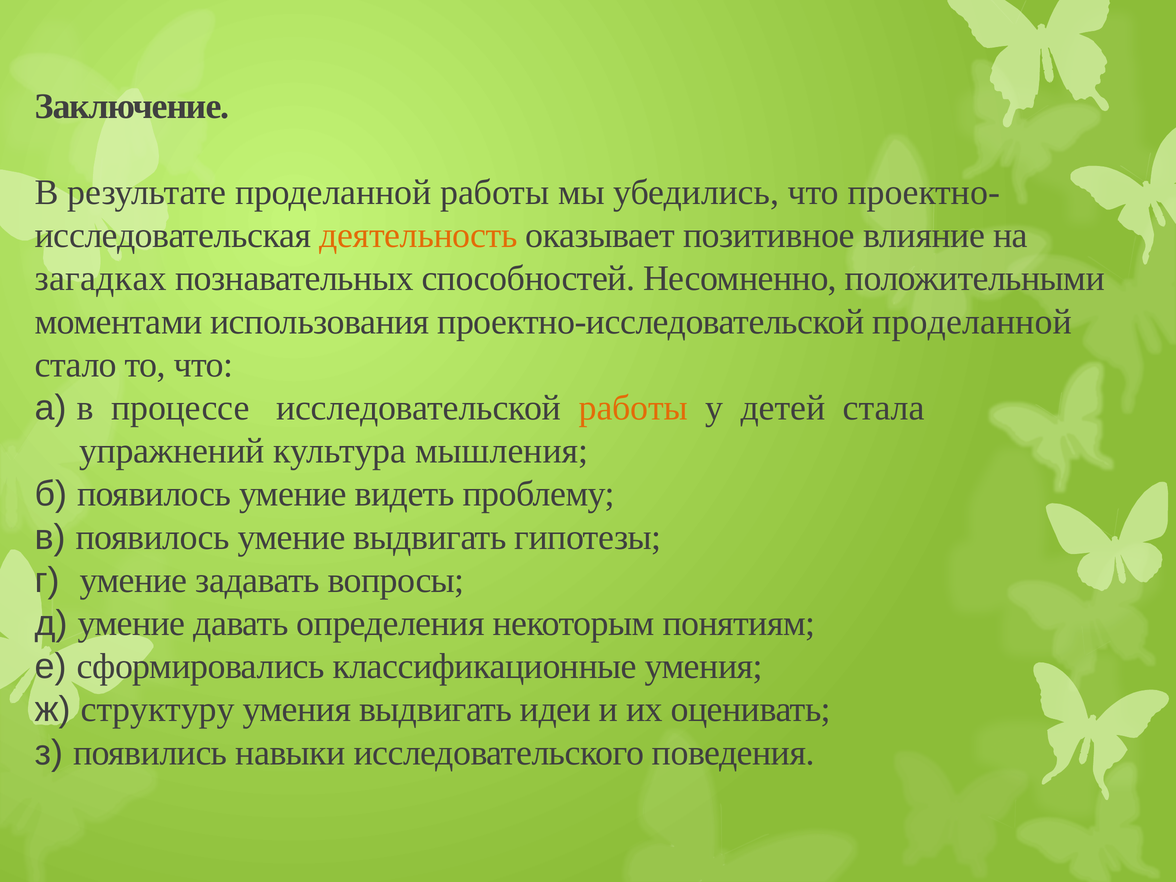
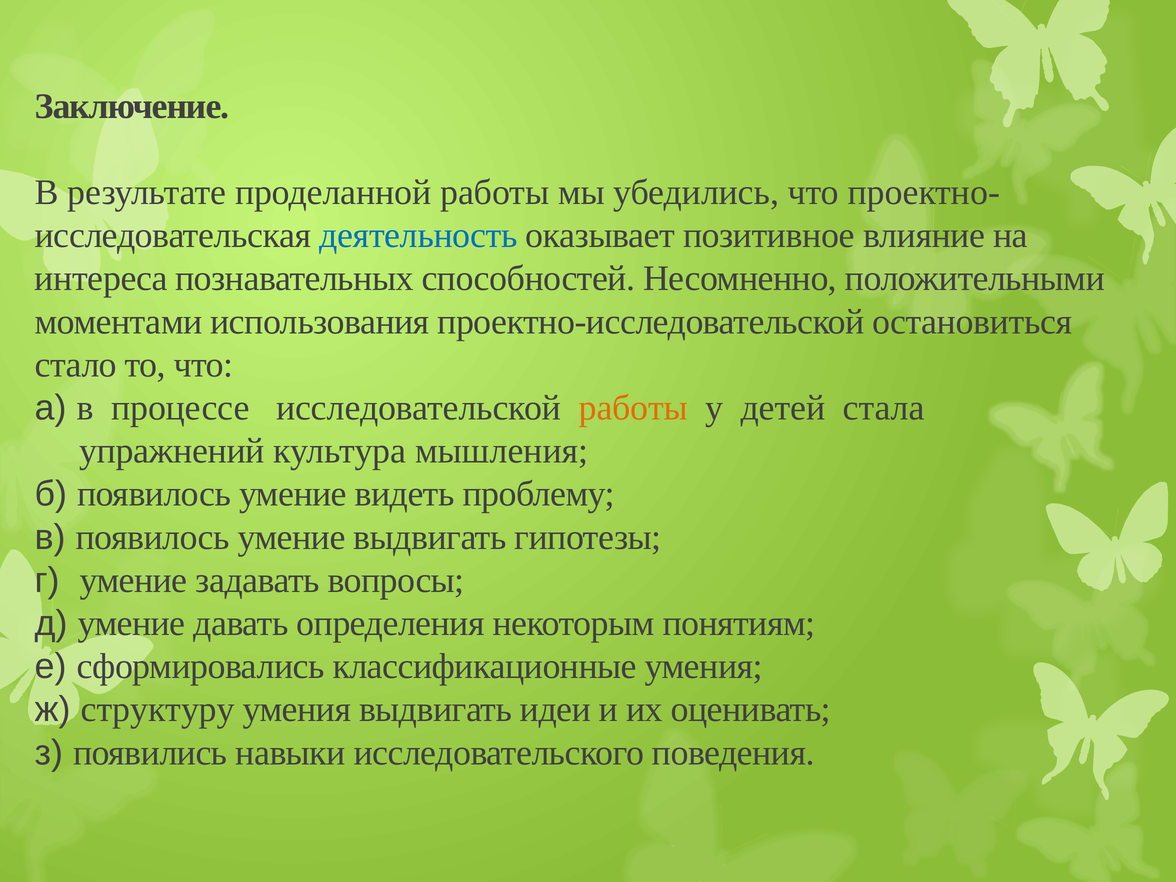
деятельность colour: orange -> blue (418, 235)
загадках: загадках -> интереса (101, 279)
проектно-исследовательской проделанной: проделанной -> остановиться (972, 322)
